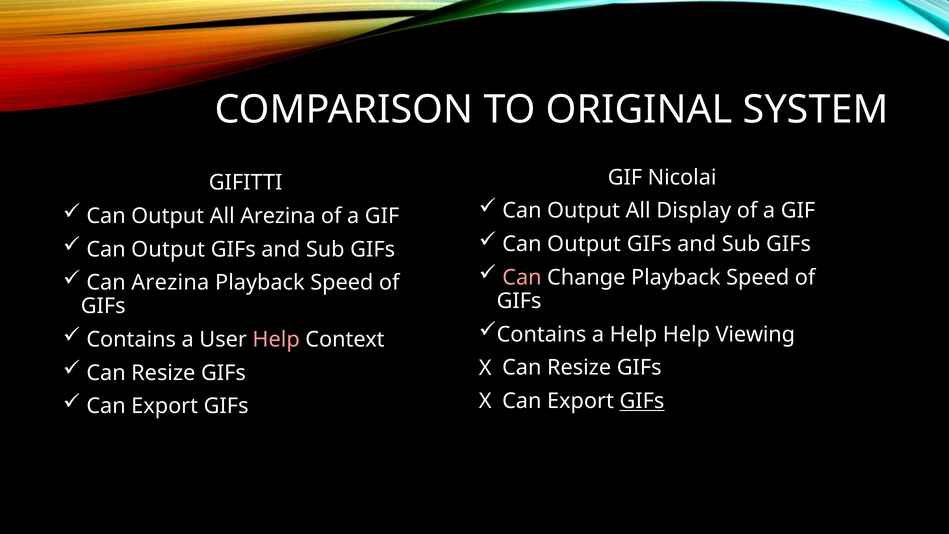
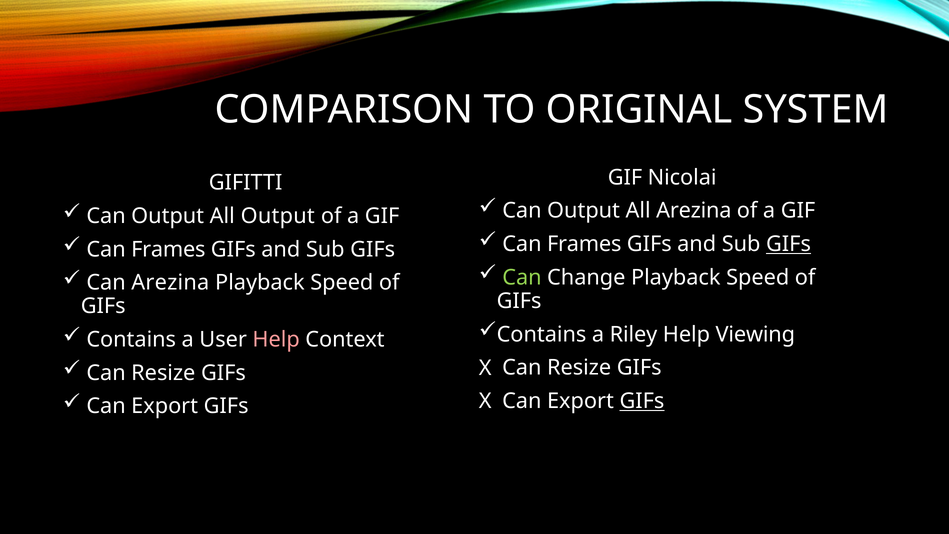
All Display: Display -> Arezina (694, 211)
All Arezina: Arezina -> Output (278, 216)
Output: Output -> Frames (584, 244)
GIFs underline: none -> present (788, 244)
Output: Output -> Frames (168, 249)
Can colour: pink -> light green (522, 277)
a Help: Help -> Riley (633, 334)
